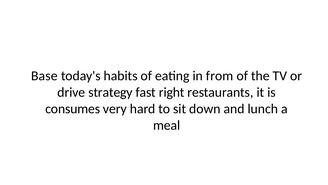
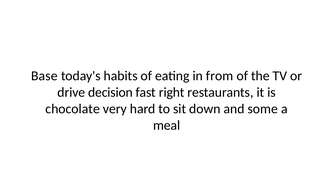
strategy: strategy -> decision (111, 92)
consumes: consumes -> chocolate (73, 109)
lunch: lunch -> some (263, 109)
